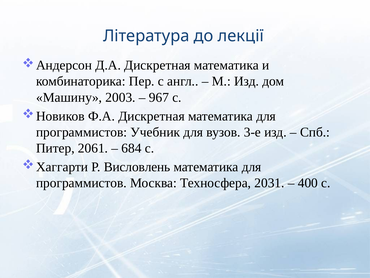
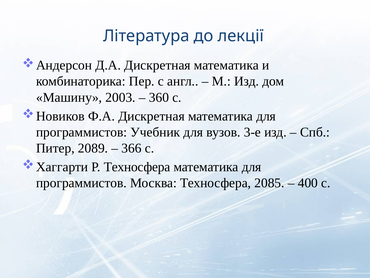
967: 967 -> 360 (159, 97)
2061: 2061 -> 2089 (93, 148)
684: 684 -> 366 (131, 148)
Р Висловлень: Висловлень -> Техносфера (137, 167)
2031: 2031 -> 2085 (269, 183)
